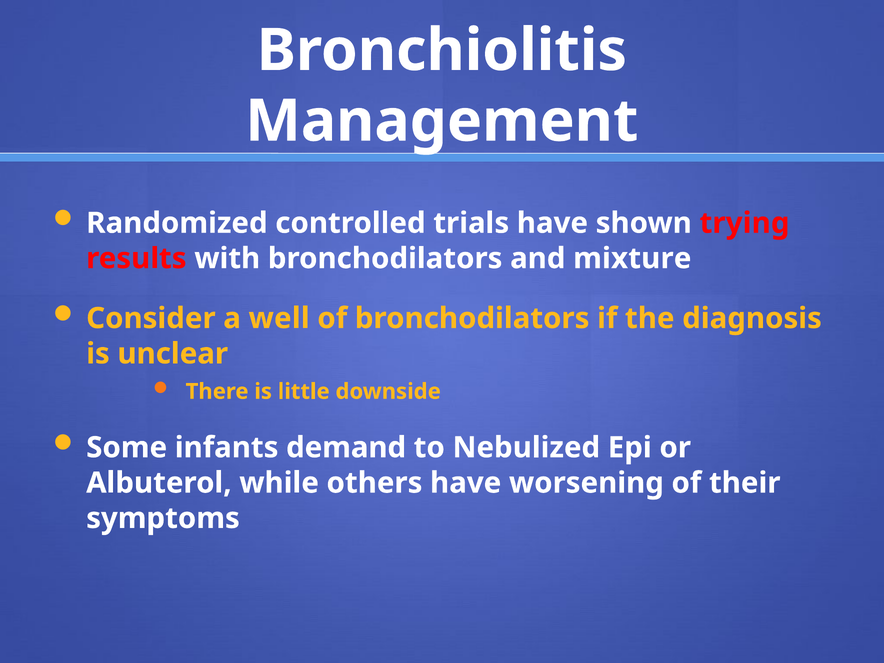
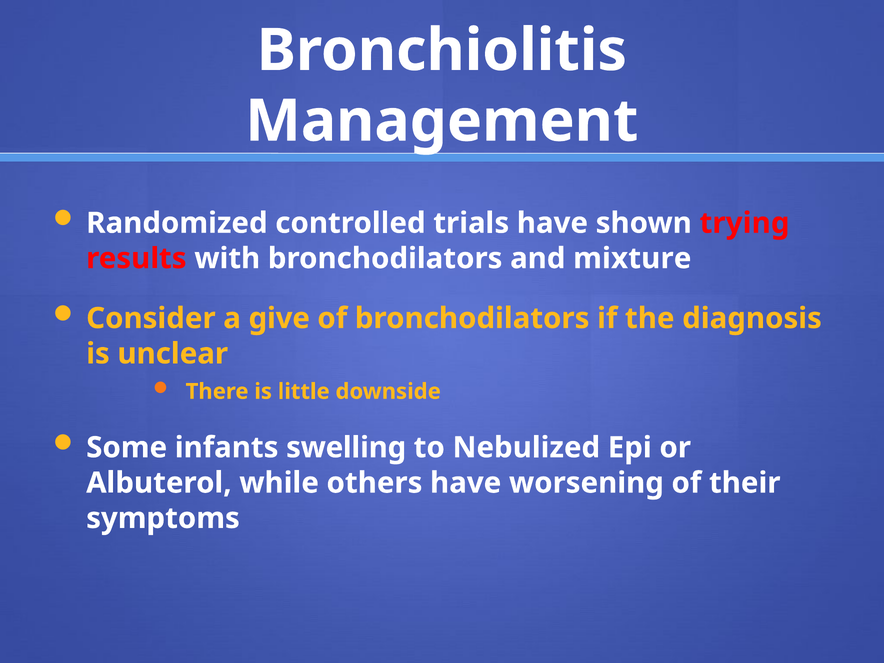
well: well -> give (279, 318)
demand: demand -> swelling (346, 448)
